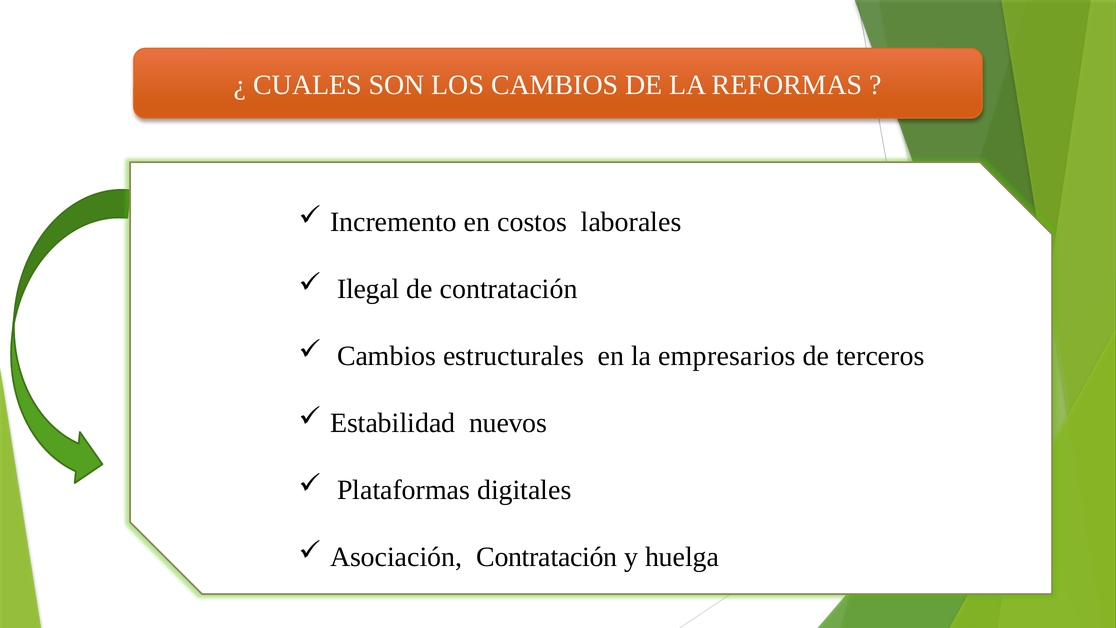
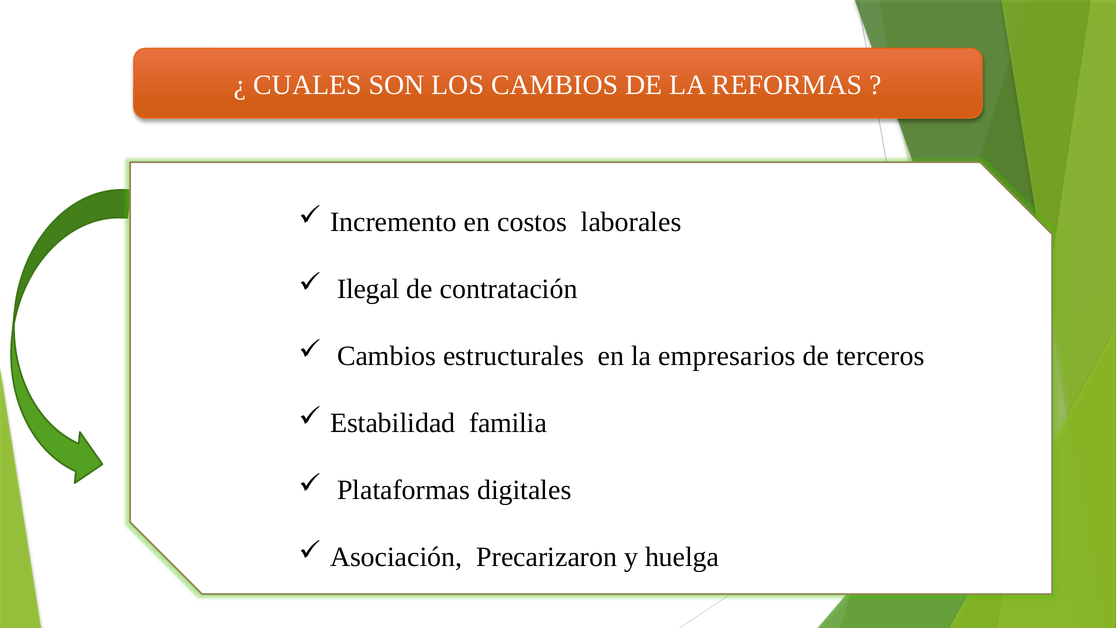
nuevos: nuevos -> familia (508, 423)
Asociación Contratación: Contratación -> Precarizaron (547, 557)
